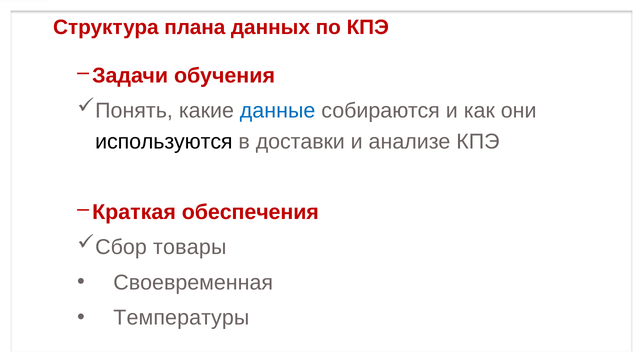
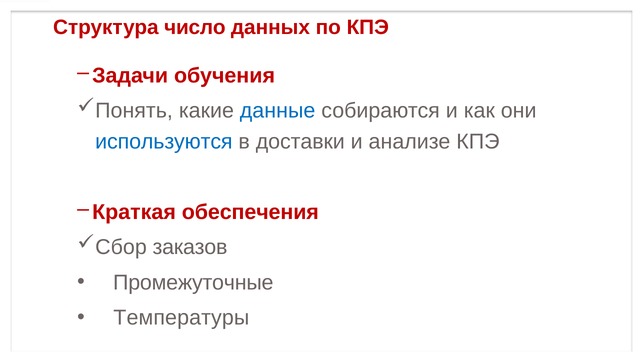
плана: плана -> число (195, 27)
используются colour: black -> blue (164, 142)
товары: товары -> заказов (190, 247)
Своевременная: Своевременная -> Промежуточные (193, 282)
